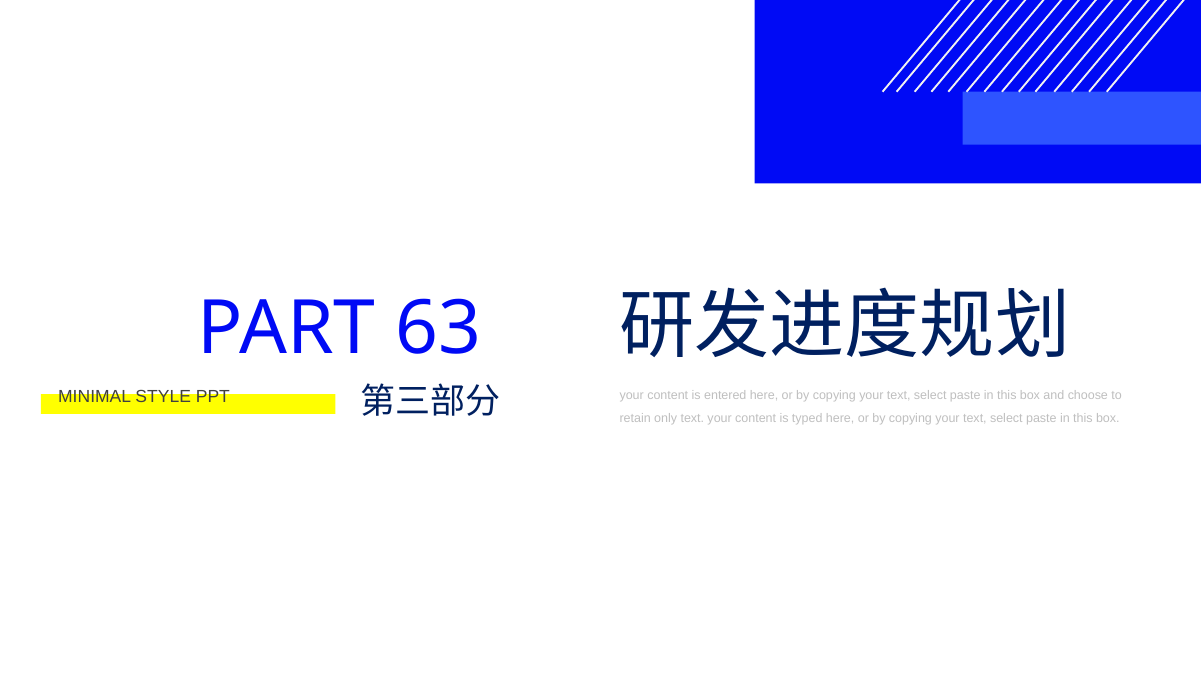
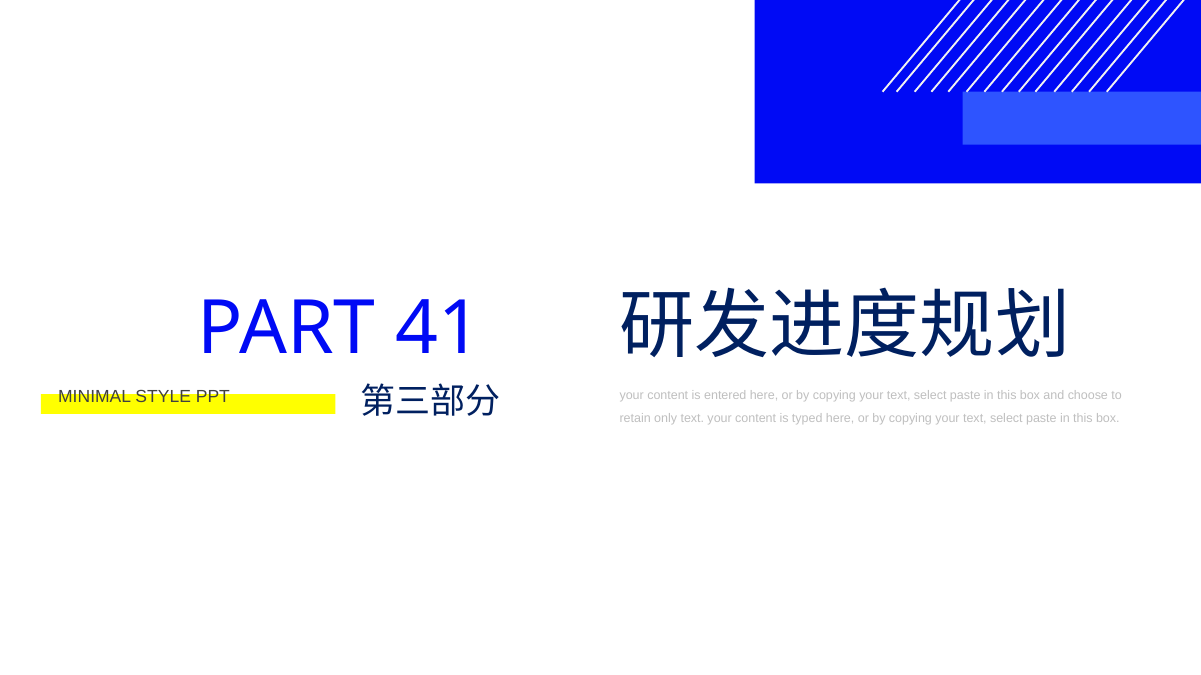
63: 63 -> 41 (438, 329)
